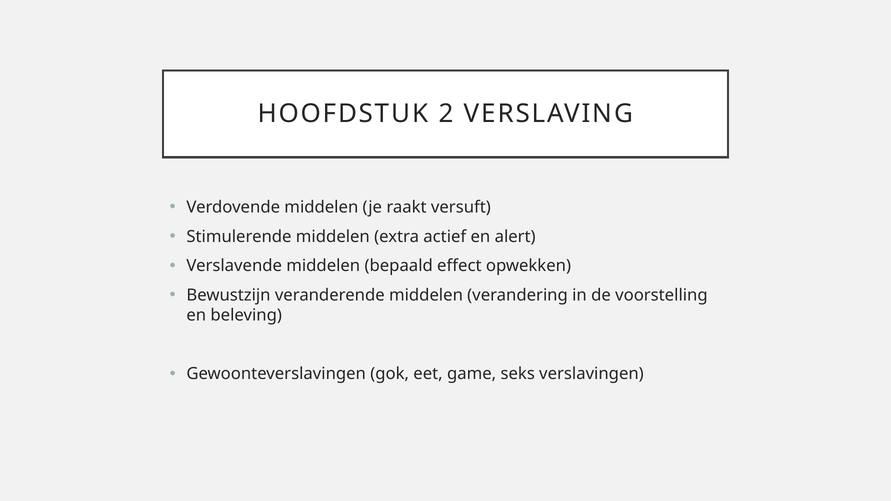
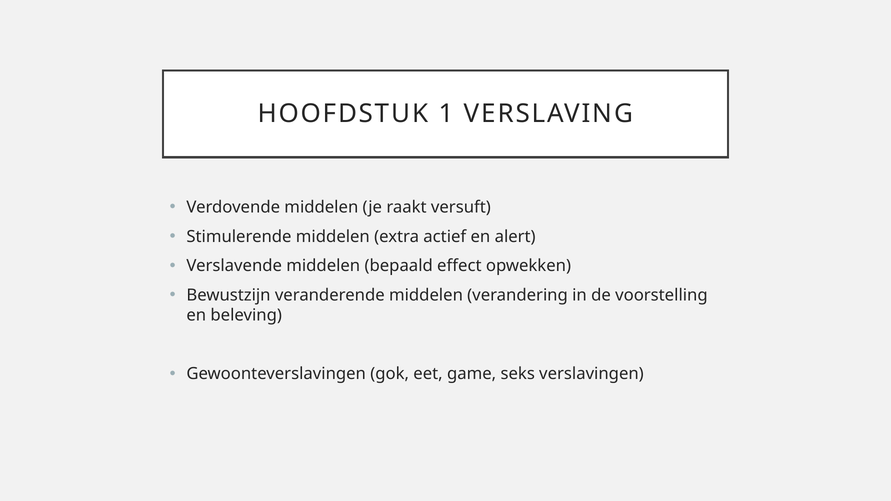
2: 2 -> 1 (446, 114)
